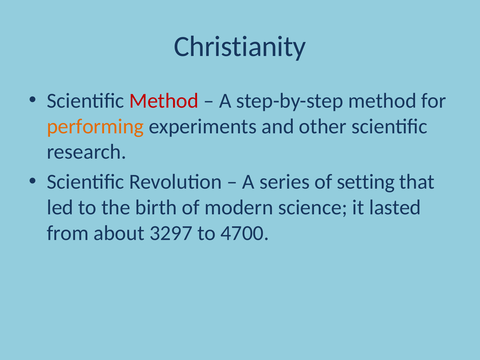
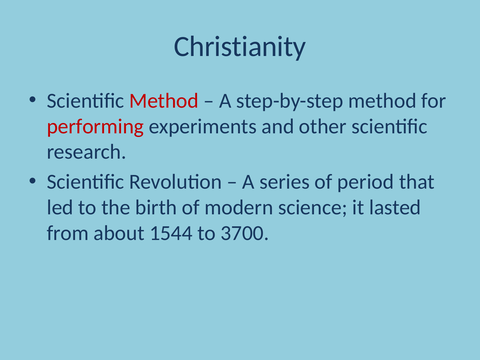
performing colour: orange -> red (95, 126)
setting: setting -> period (366, 182)
3297: 3297 -> 1544 (171, 233)
4700: 4700 -> 3700 (245, 233)
